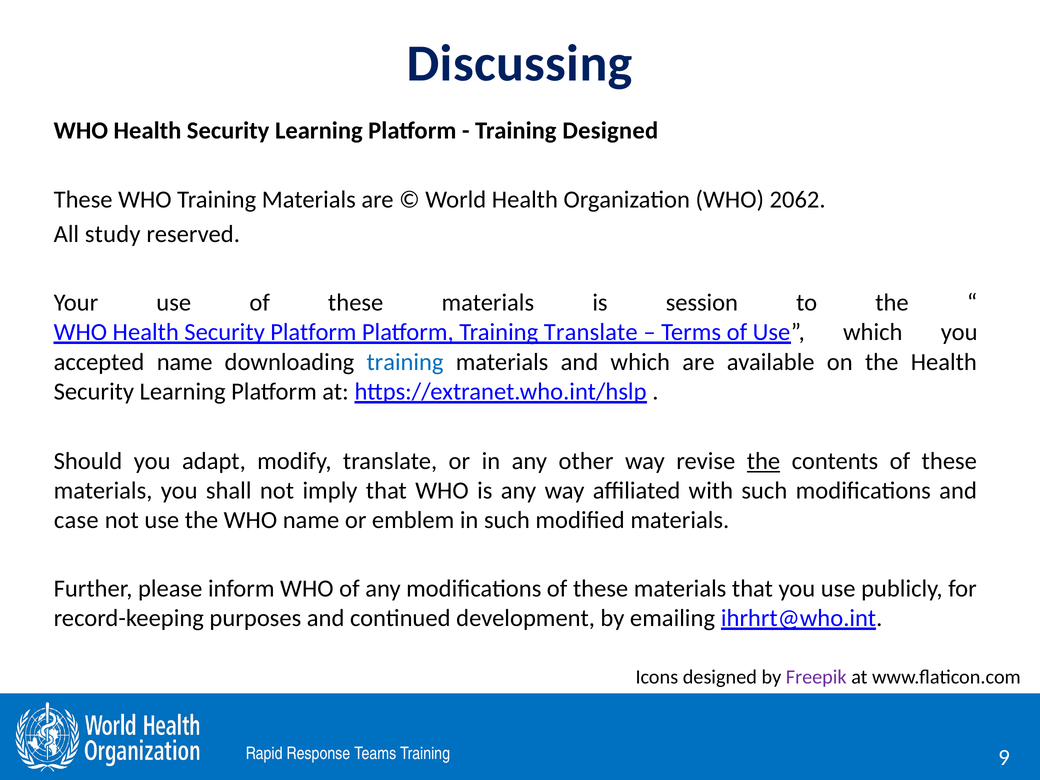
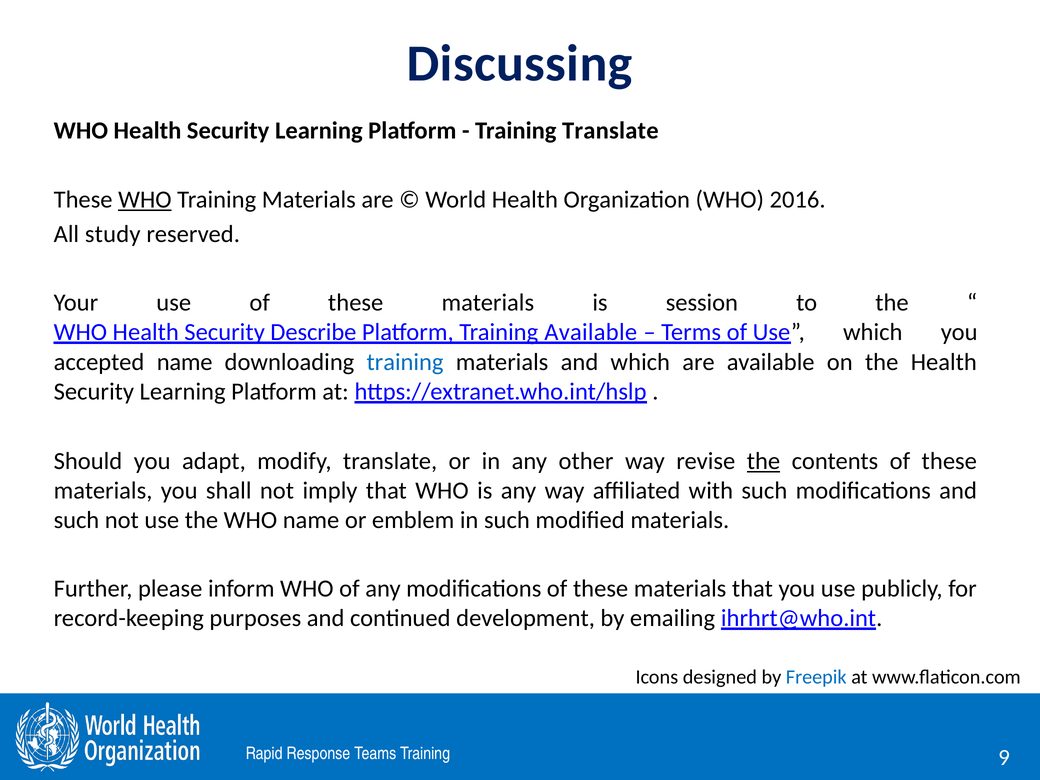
Training Designed: Designed -> Translate (610, 131)
WHO underline: none -> present (145, 200)
2062: 2062 -> 2016 (798, 200)
Security Platform: Platform -> Describe (313, 332)
Training Translate: Translate -> Available (591, 332)
case: case -> such (76, 520)
Freepik colour: purple -> blue (816, 677)
